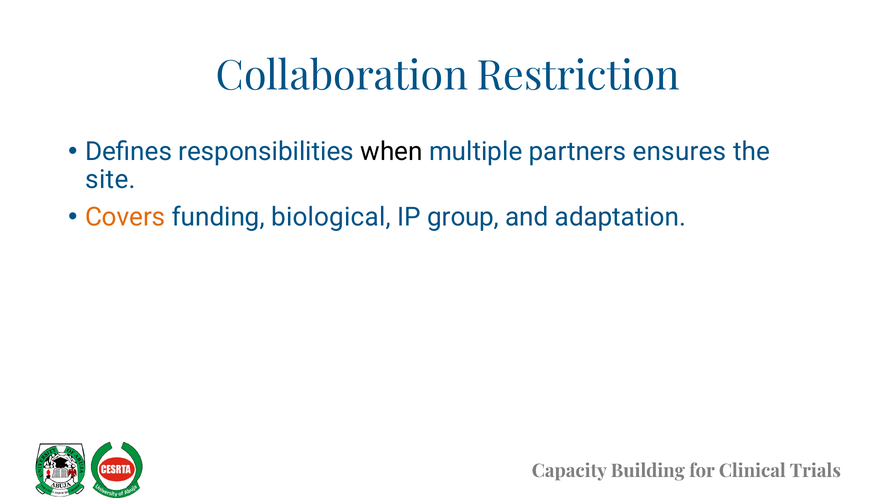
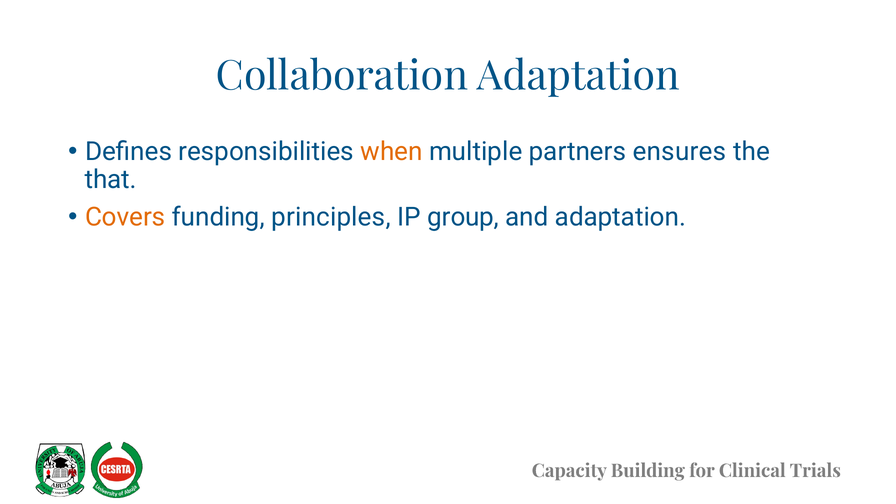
Collaboration Restriction: Restriction -> Adaptation (578, 76)
when colour: black -> orange (392, 151)
site: site -> that (111, 180)
biological: biological -> principles (331, 217)
